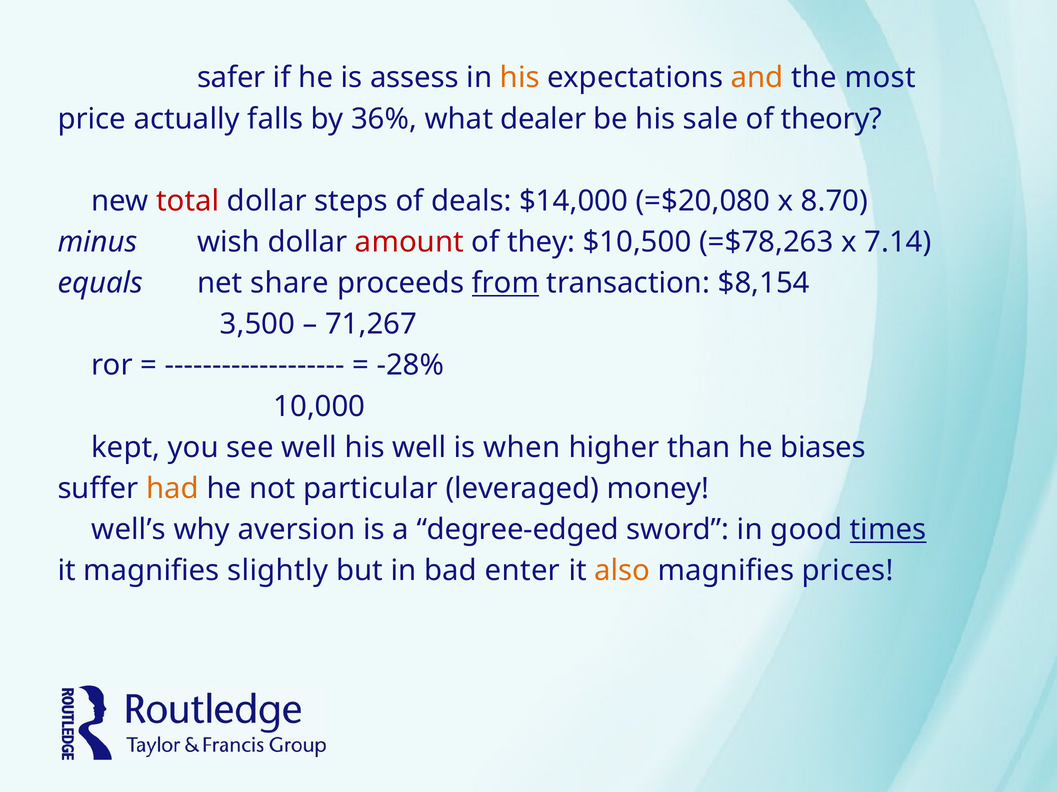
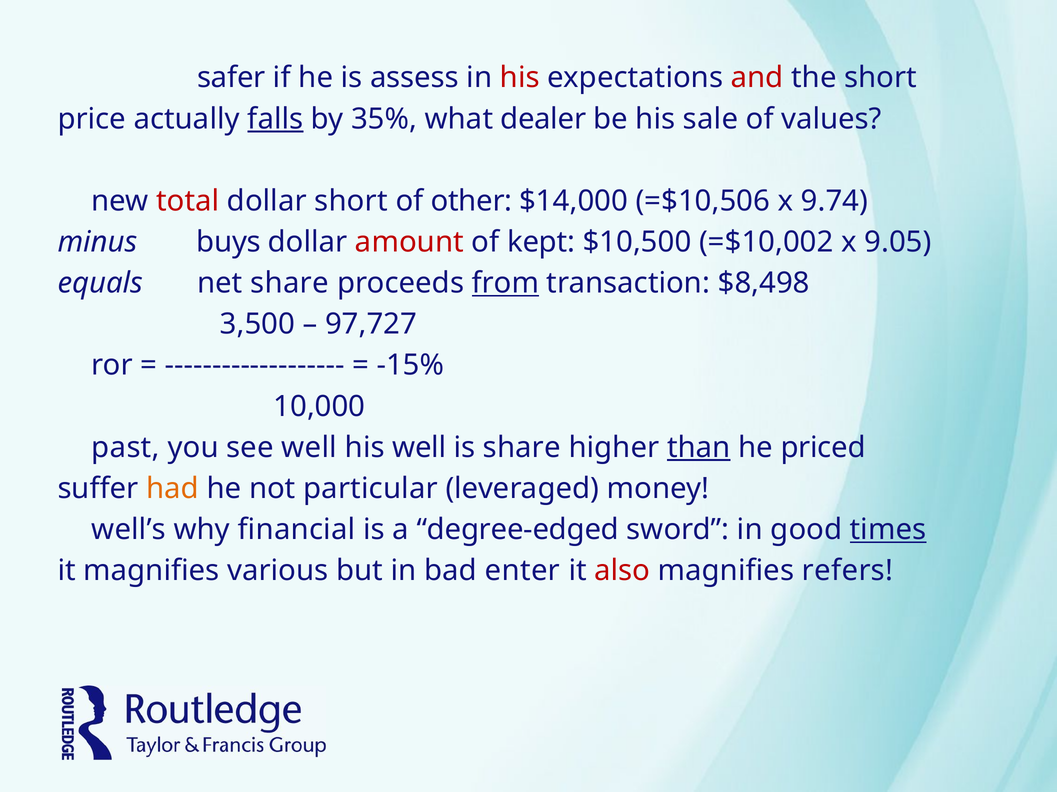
his colour: orange -> red (520, 78)
and colour: orange -> red (757, 78)
the most: most -> short (880, 78)
falls underline: none -> present (275, 119)
36%: 36% -> 35% (384, 119)
theory: theory -> values (831, 119)
dollar steps: steps -> short (351, 201)
deals: deals -> other (471, 201)
=$20,080: =$20,080 -> =$10,506 (703, 201)
8.70: 8.70 -> 9.74 (834, 201)
wish: wish -> buys (229, 242)
they: they -> kept (541, 242)
=$78,263: =$78,263 -> =$10,002 (766, 242)
7.14: 7.14 -> 9.05 (898, 242)
$8,154: $8,154 -> $8,498 (764, 283)
71,267: 71,267 -> 97,727 (371, 325)
-28%: -28% -> -15% (410, 366)
kept: kept -> past (126, 448)
is when: when -> share (522, 448)
than underline: none -> present (699, 448)
biases: biases -> priced (823, 448)
aversion: aversion -> financial (297, 530)
slightly: slightly -> various (278, 571)
also colour: orange -> red (622, 571)
prices: prices -> refers (848, 571)
